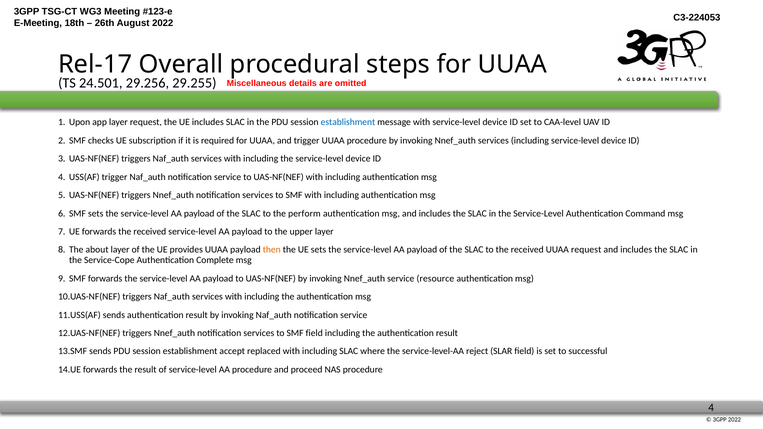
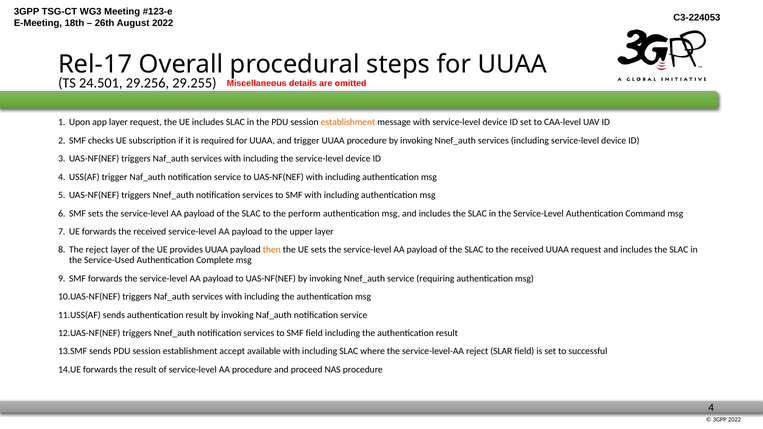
establishment colour: blue -> orange (348, 122)
The about: about -> reject (97, 250)
Service-Cope: Service-Cope -> Service-Used (109, 260)
resource: resource -> requiring (435, 278)
replaced: replaced -> available (264, 351)
